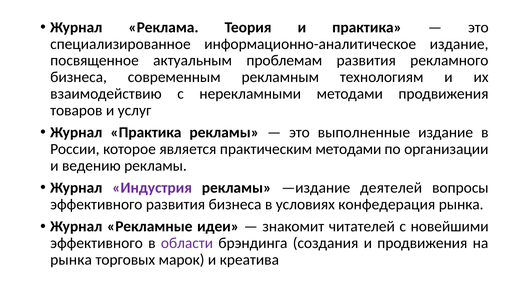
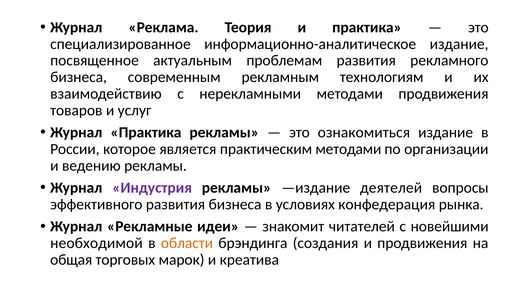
выполненные: выполненные -> ознакомиться (364, 133)
эффективного: эффективного -> необходимой (96, 244)
области colour: purple -> orange (187, 244)
рынка: рынка -> общая (71, 260)
